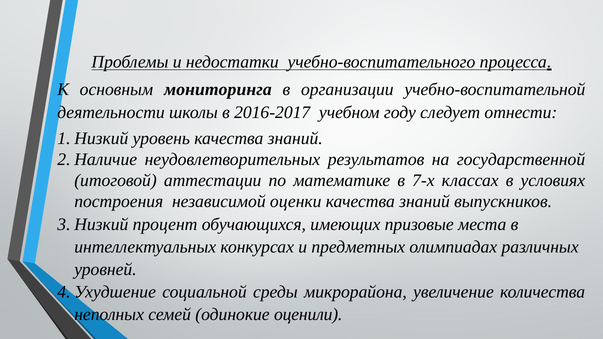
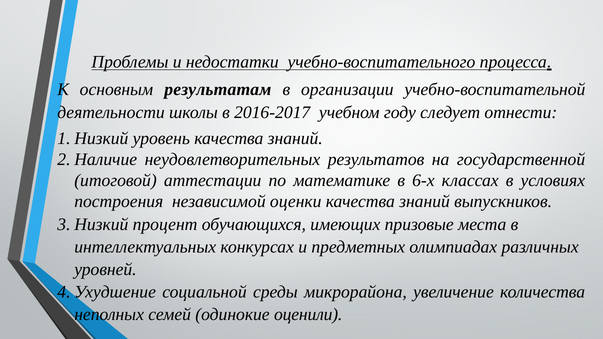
мониторинга: мониторинга -> результатам (218, 90)
7-х: 7-х -> 6-х (423, 181)
